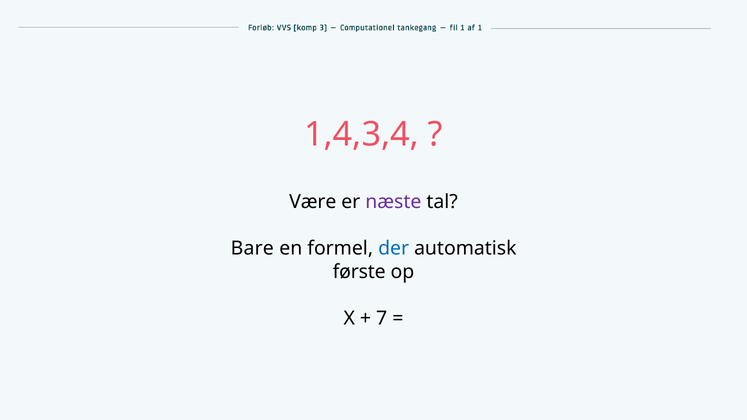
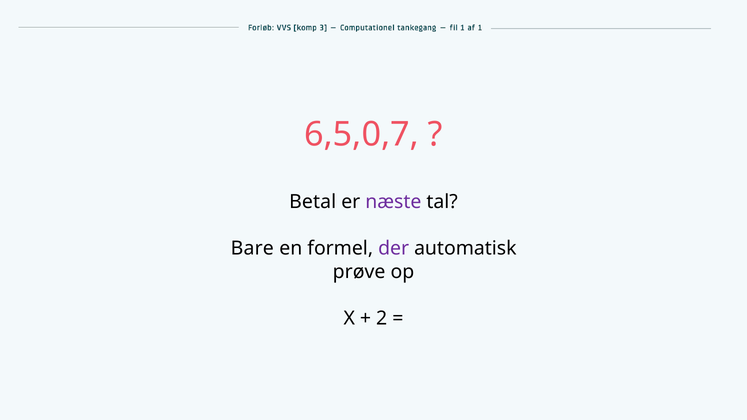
1,4,3,4: 1,4,3,4 -> 6,5,0,7 (362, 135)
Være: Være -> Betal (313, 202)
der colour: blue -> purple (394, 249)
første: første -> prøve (359, 272)
7: 7 -> 2 (382, 319)
